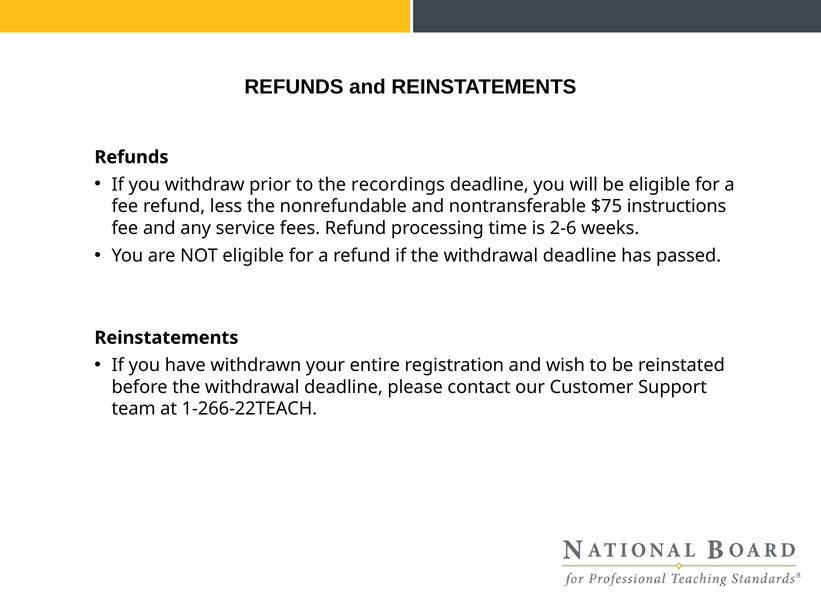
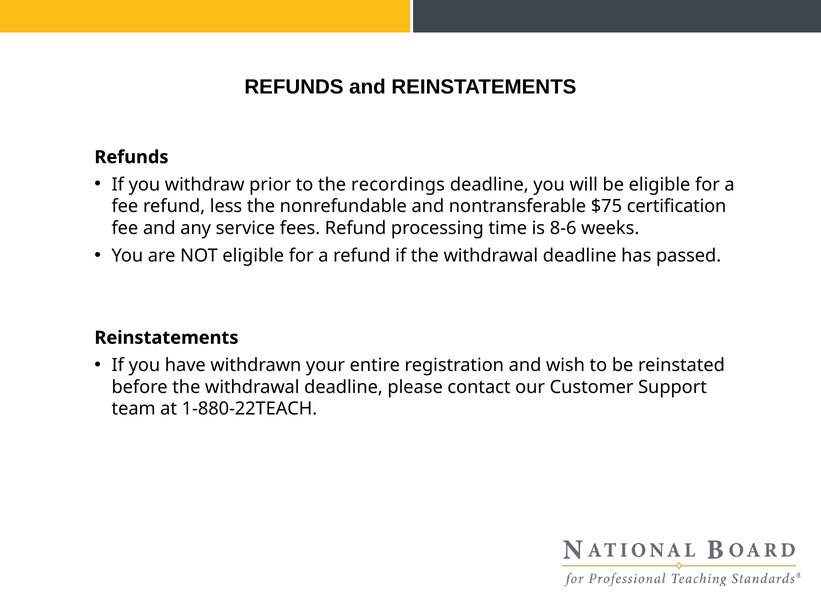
instructions: instructions -> certification (677, 206)
2-6: 2-6 -> 8-6 (563, 228)
1-266-22TEACH: 1-266-22TEACH -> 1-880-22TEACH (249, 409)
